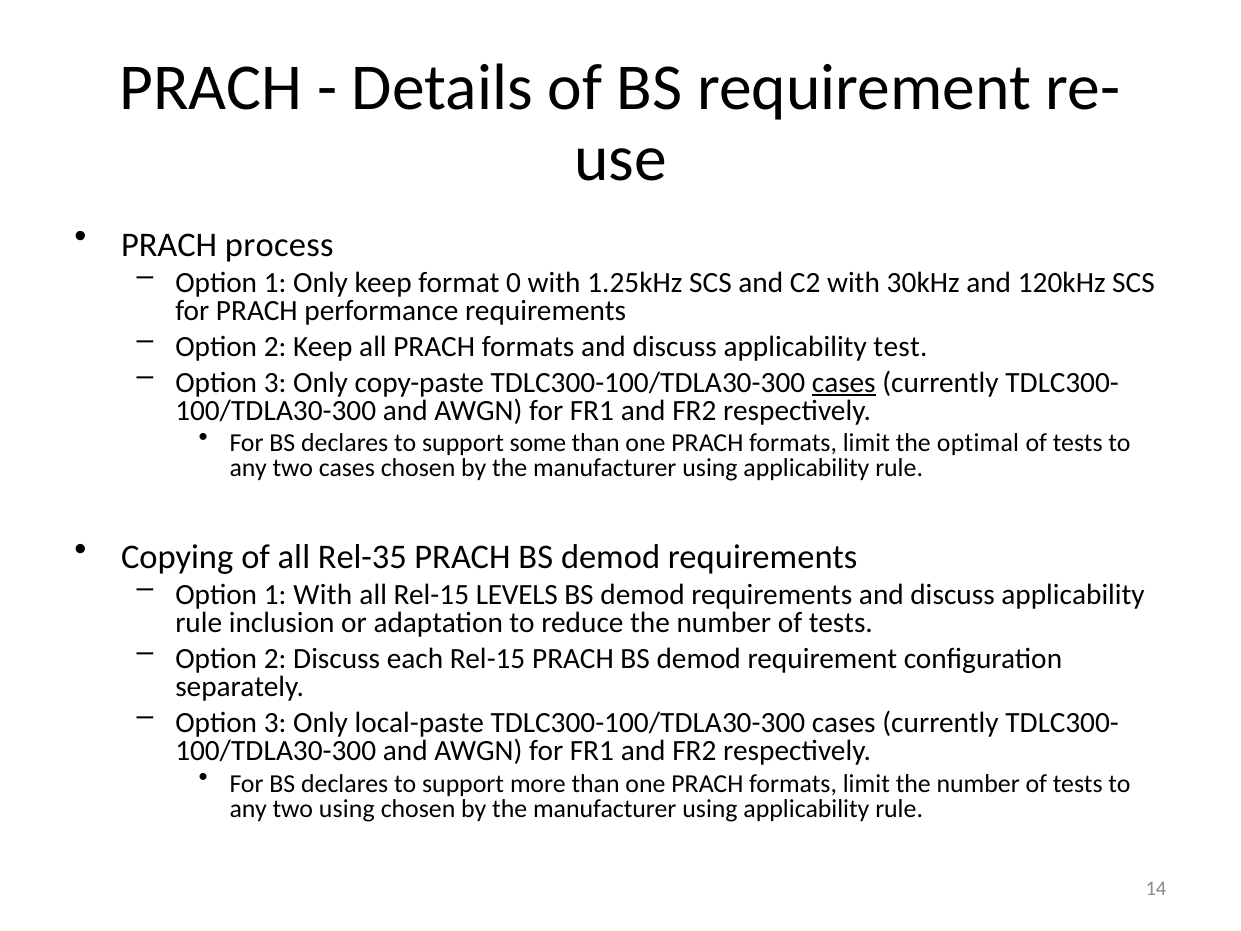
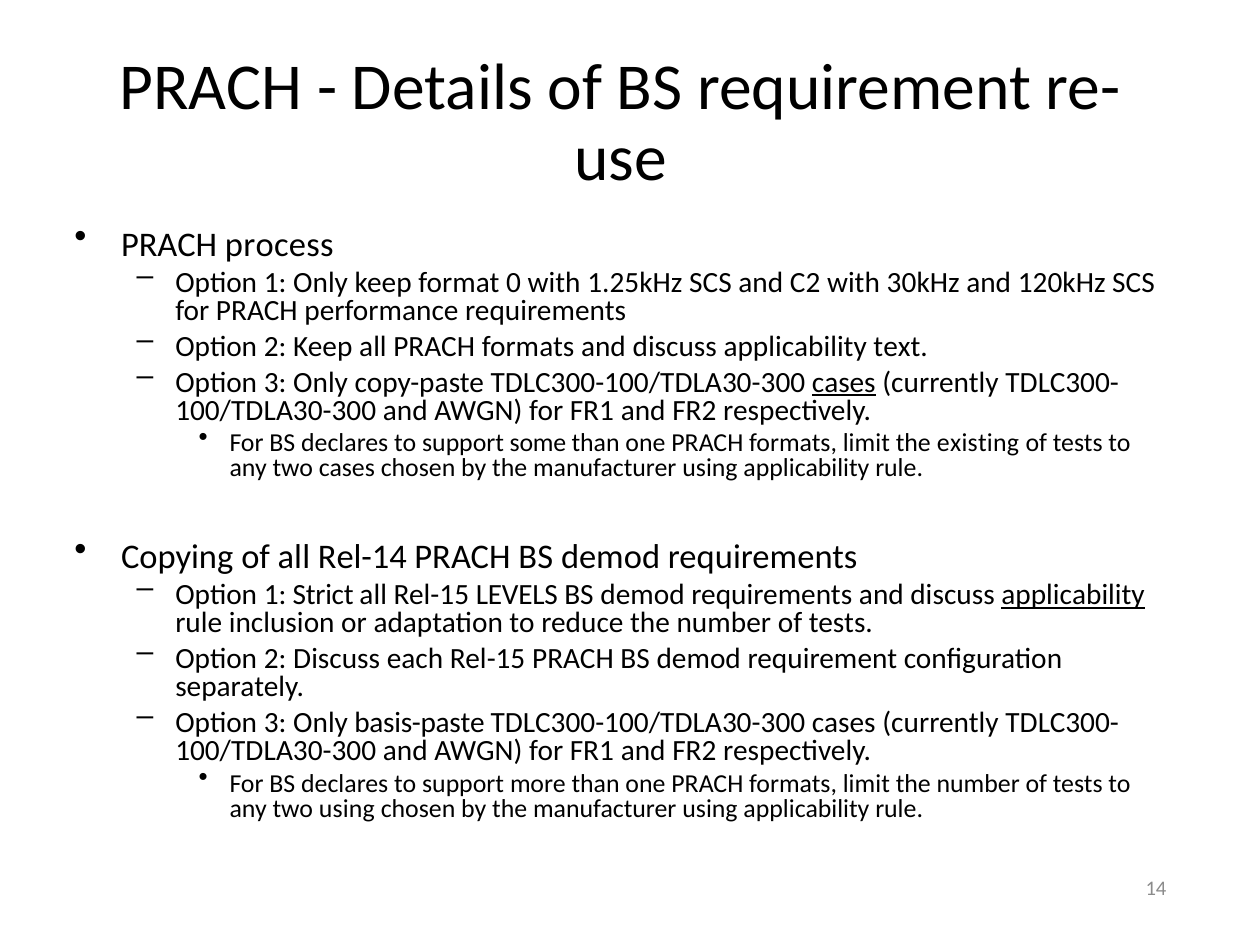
test: test -> text (901, 347)
optimal: optimal -> existing (978, 443)
Rel-35: Rel-35 -> Rel-14 (362, 557)
1 With: With -> Strict (323, 595)
applicability underline: none -> present (1073, 595)
local-paste: local-paste -> basis-paste (420, 723)
